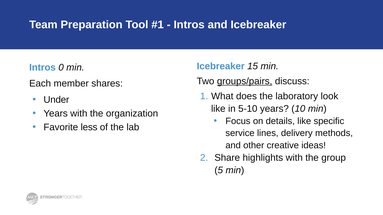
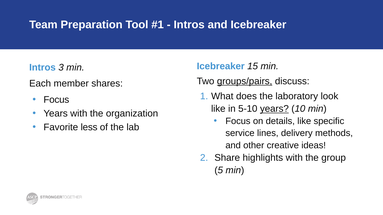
0: 0 -> 3 (61, 67)
Under: Under -> Focus (56, 100)
years underline: none -> present (274, 109)
